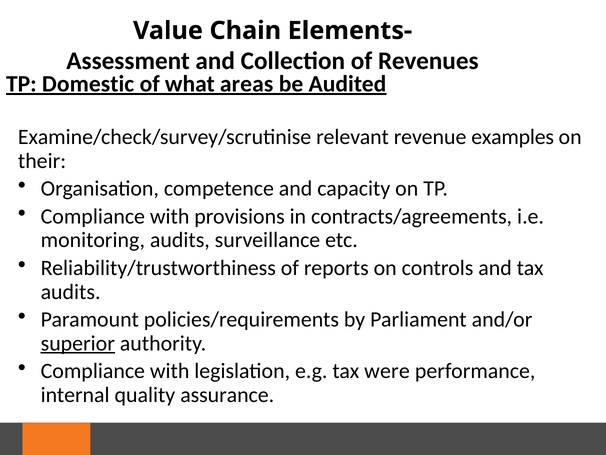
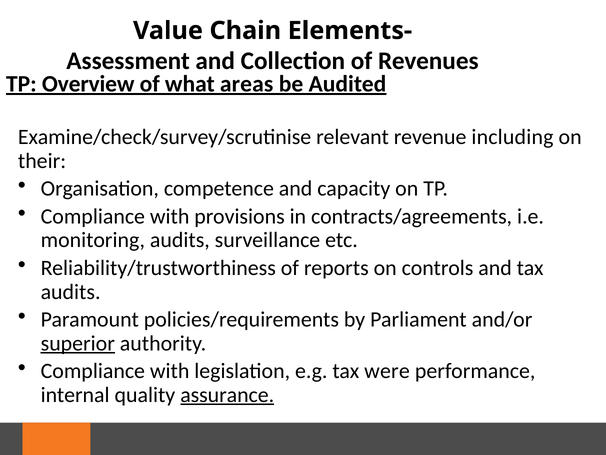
Domestic: Domestic -> Overview (88, 84)
examples: examples -> including (512, 137)
assurance underline: none -> present (227, 394)
